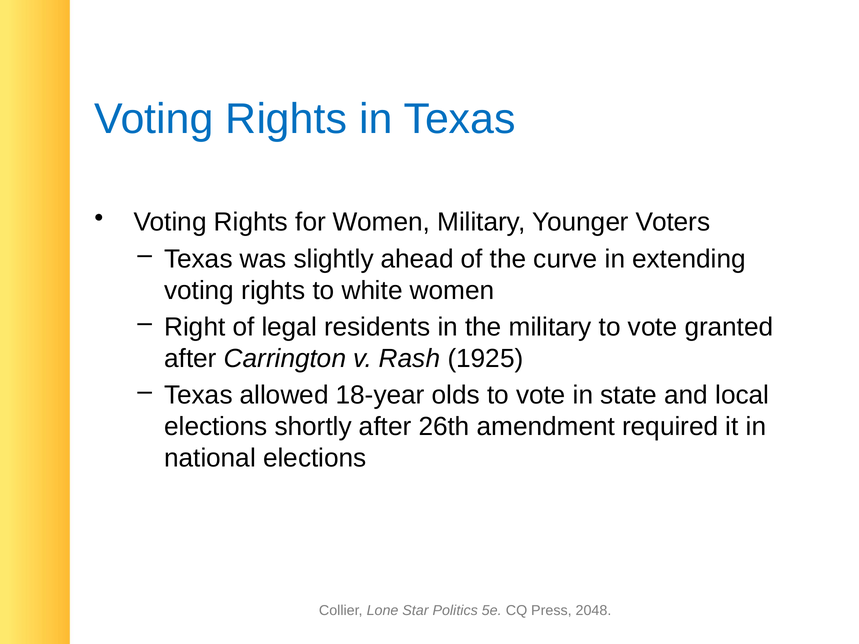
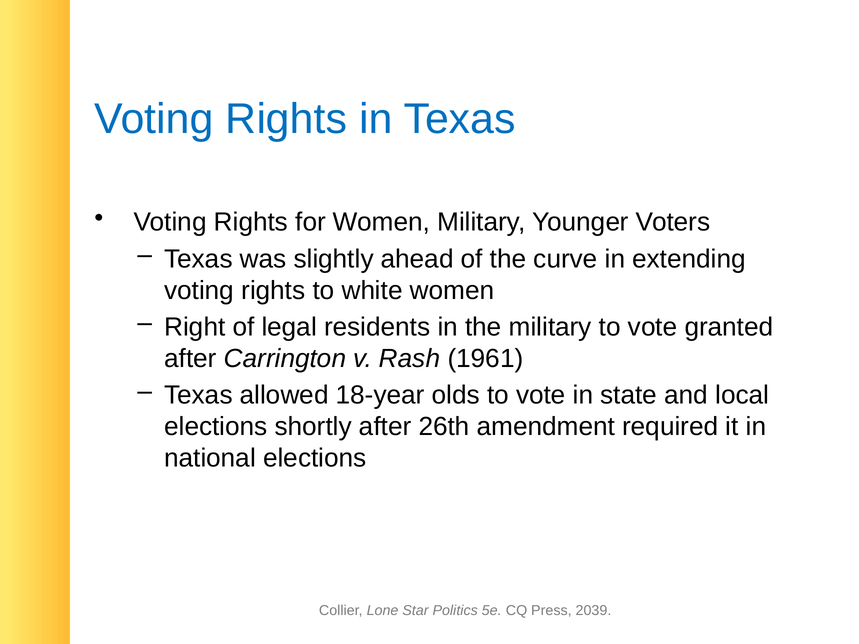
1925: 1925 -> 1961 (485, 359)
2048: 2048 -> 2039 (593, 611)
